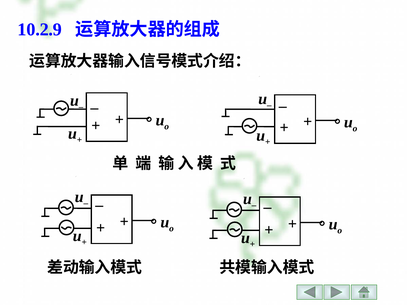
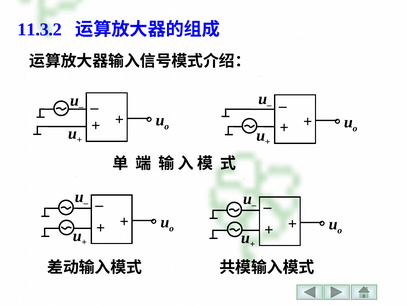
10.2.9: 10.2.9 -> 11.3.2 (40, 30)
